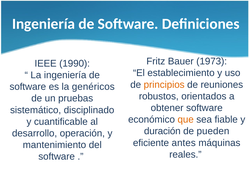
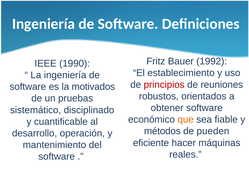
1973: 1973 -> 1992 (212, 61)
principios colour: orange -> red (164, 85)
genéricos: genéricos -> motivados (93, 87)
duración: duración -> métodos (162, 131)
antes: antes -> hacer (184, 143)
